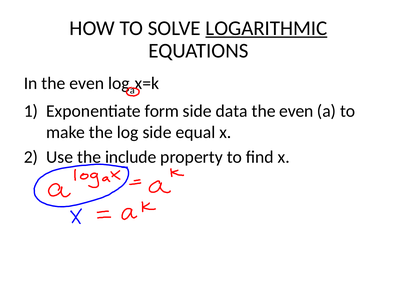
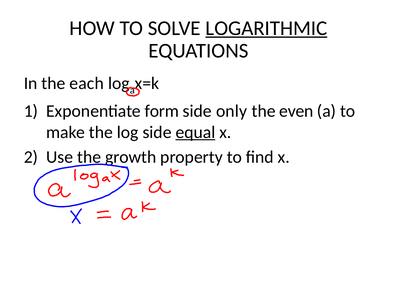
In the even: even -> each (87, 83)
data: data -> only (232, 111)
equal underline: none -> present (195, 132)
include: include -> growth (131, 157)
